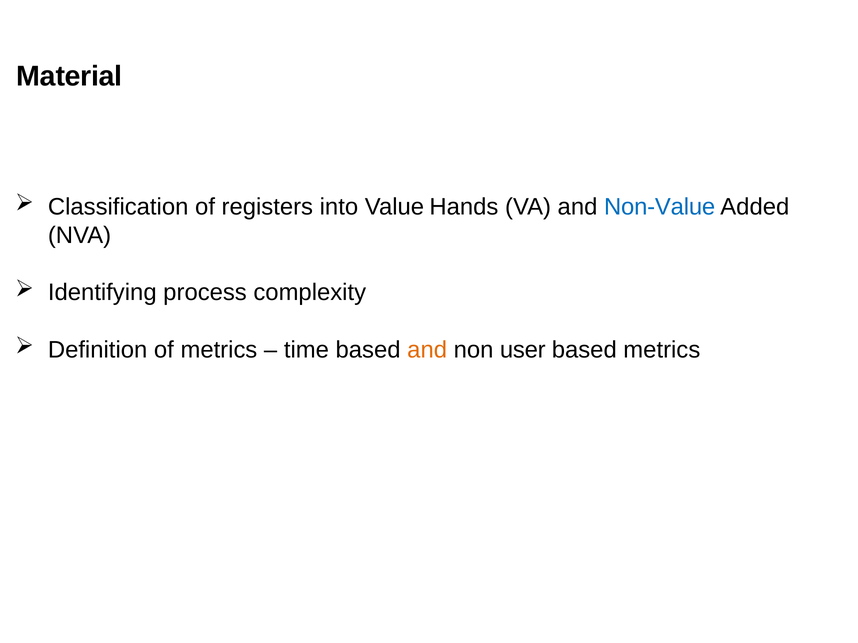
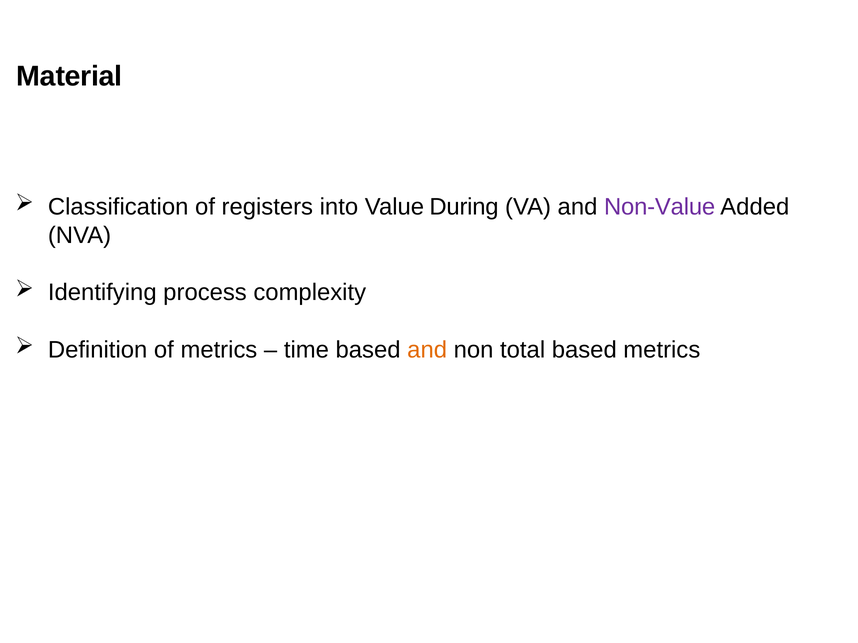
Hands: Hands -> During (464, 207)
Non-Value colour: blue -> purple (660, 207)
user: user -> total (523, 350)
